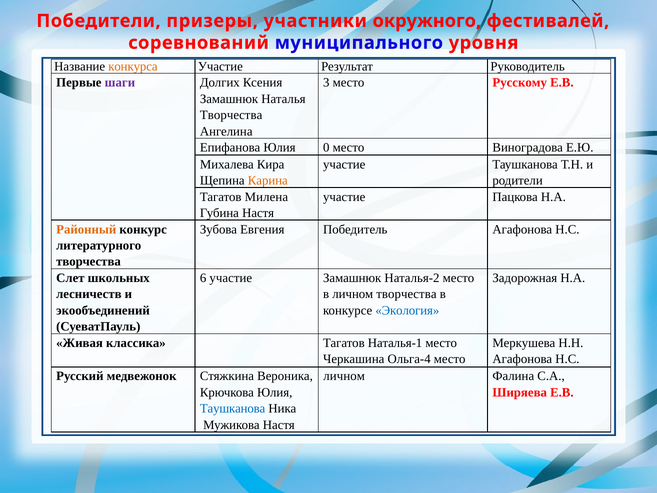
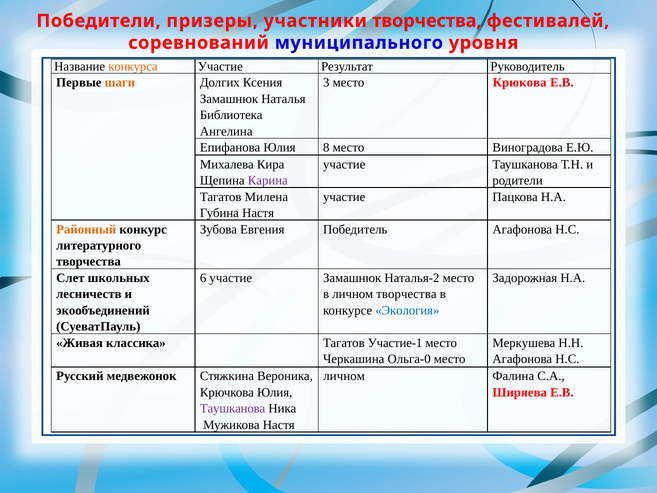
участники окружного: окружного -> творчества (427, 21)
шаги colour: purple -> orange (120, 83)
Русскому: Русскому -> Крюкова (520, 83)
Творчества: Творчества -> Библиотека (231, 115)
0: 0 -> 8 (326, 147)
Карина colour: orange -> purple (268, 180)
Наталья-1: Наталья-1 -> Участие-1 (395, 343)
Ольга-4: Ольга-4 -> Ольга-0 (409, 359)
Таушканова colour: blue -> purple (233, 408)
